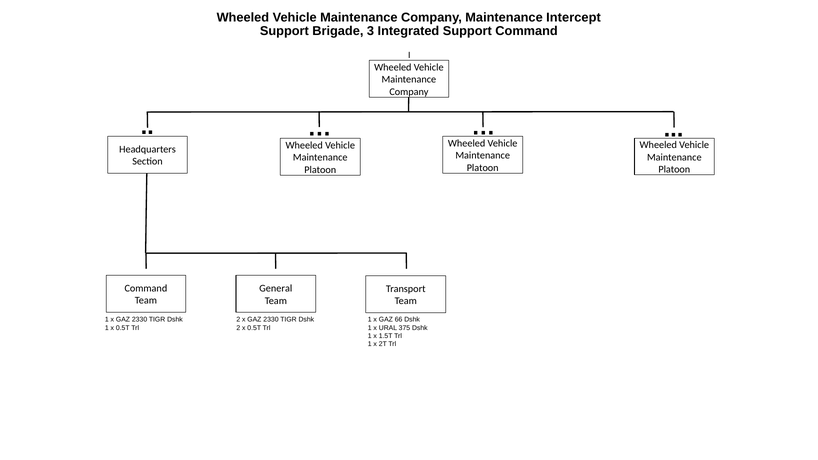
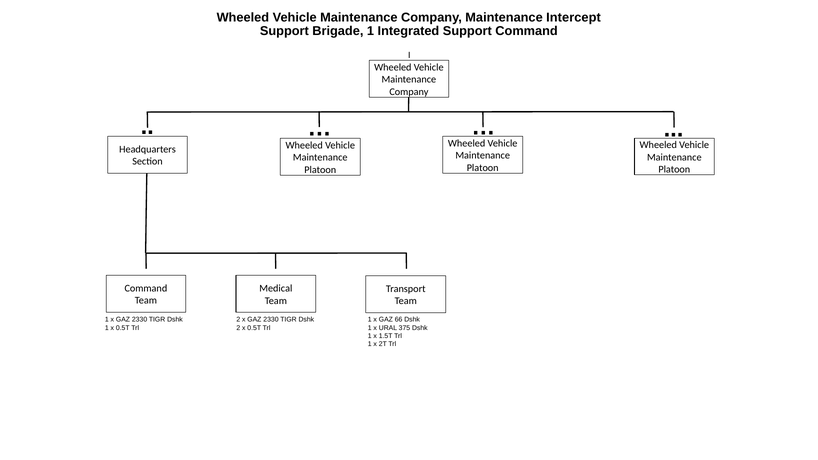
Brigade 3: 3 -> 1 (371, 31)
General: General -> Medical (276, 288)
